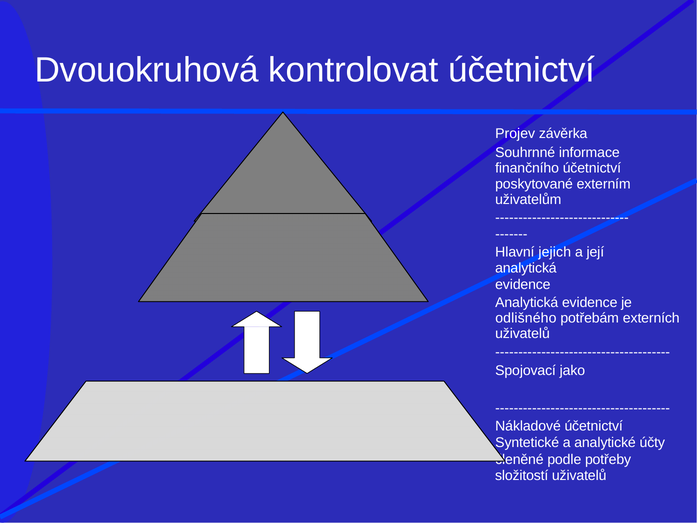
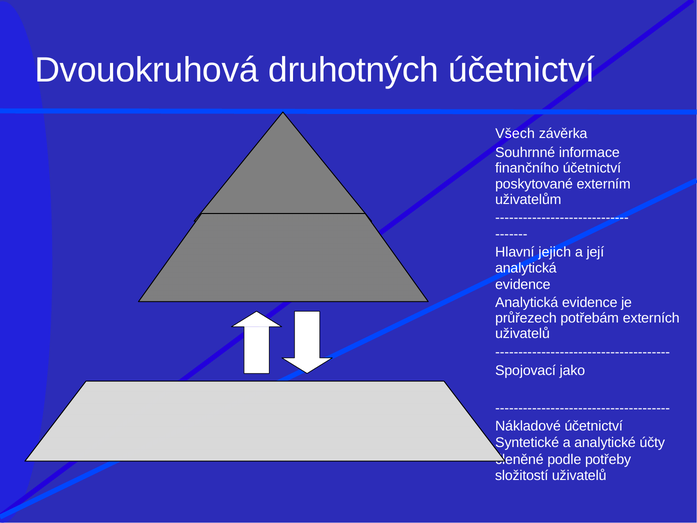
kontrolovat: kontrolovat -> druhotných (354, 70)
Projev: Projev -> Všech (515, 134)
odlišného: odlišného -> průřezech (526, 318)
